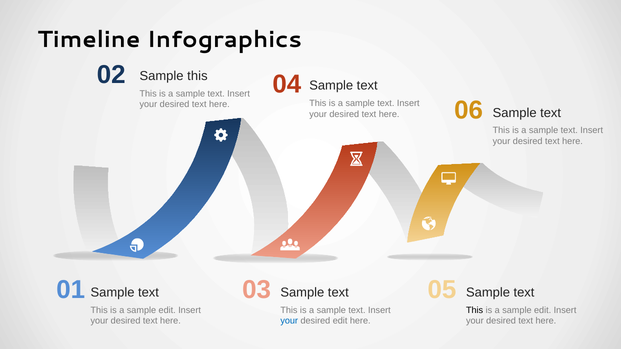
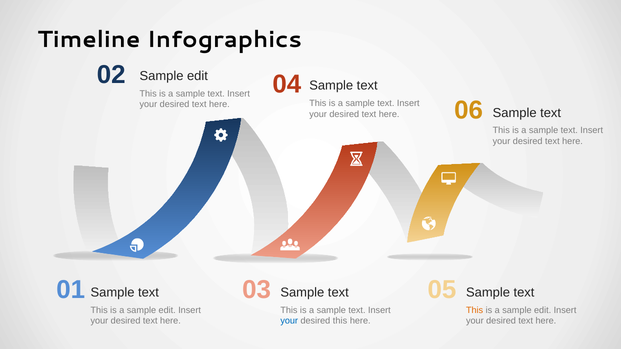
02 Sample this: this -> edit (197, 76)
This colour: black -> orange (475, 310)
desired edit: edit -> this (340, 321)
